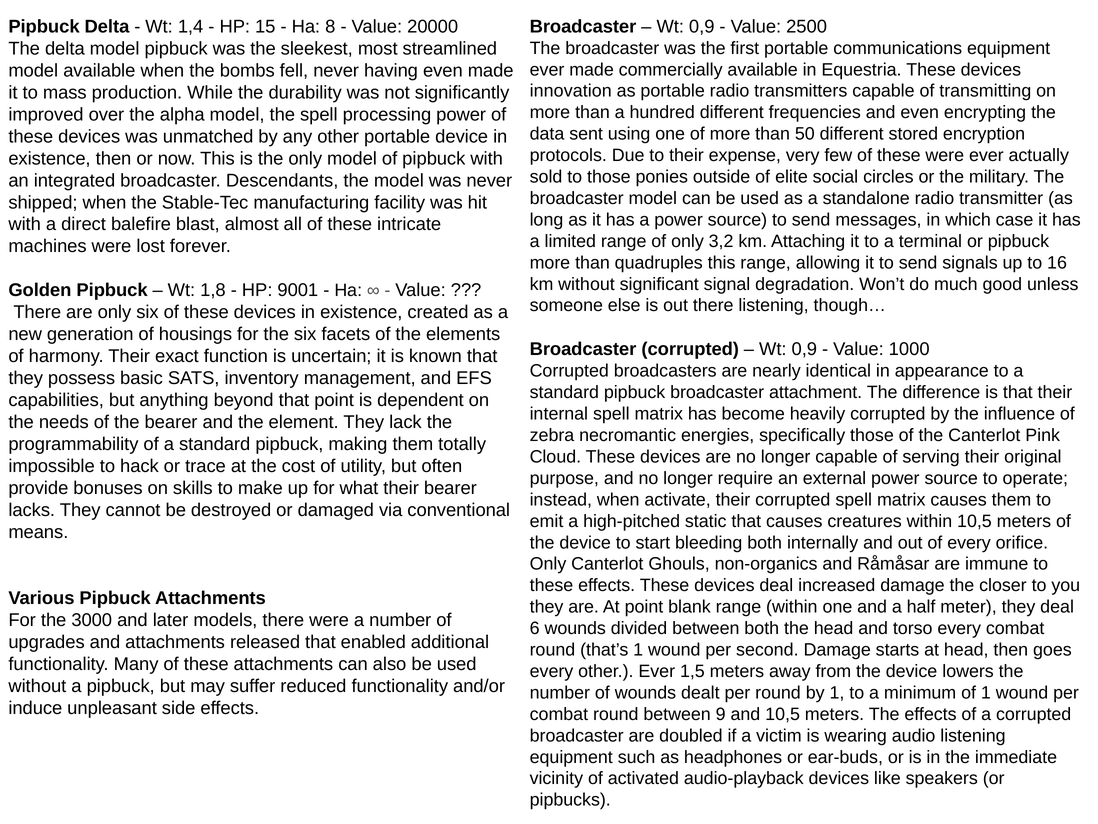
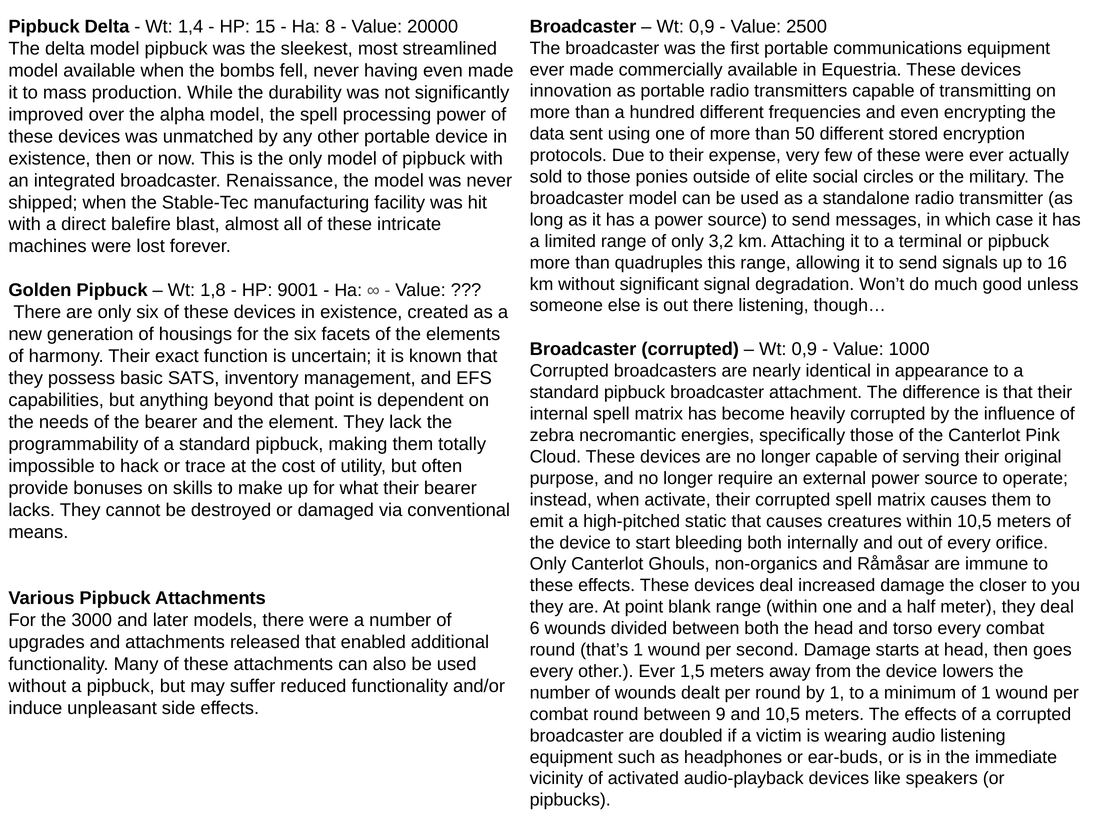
Descendants: Descendants -> Renaissance (282, 180)
